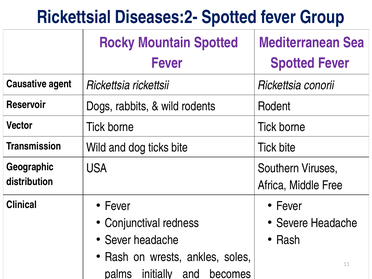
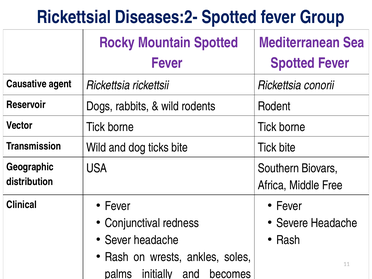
Viruses: Viruses -> Biovars (320, 168)
